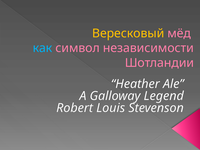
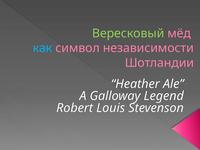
Вересковый colour: yellow -> light green (128, 33)
